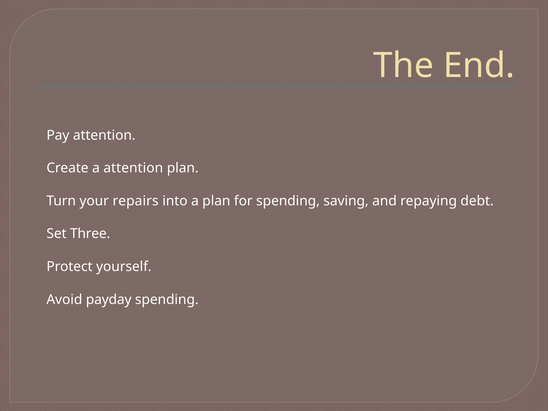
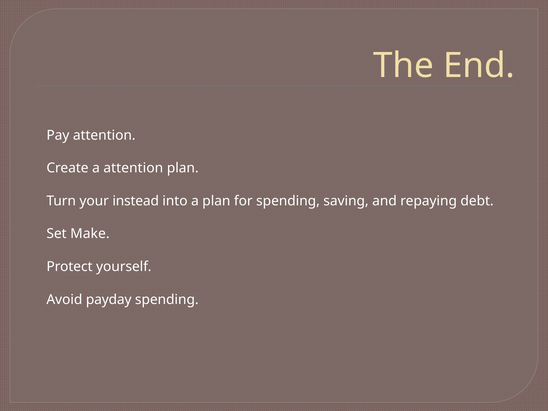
repairs: repairs -> instead (136, 201)
Three: Three -> Make (90, 234)
